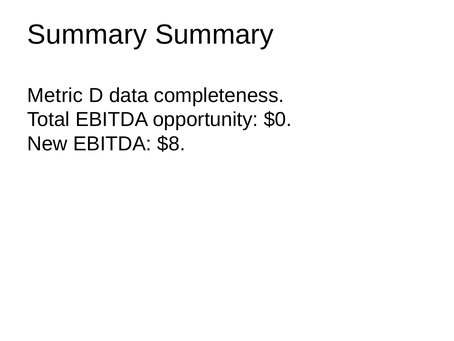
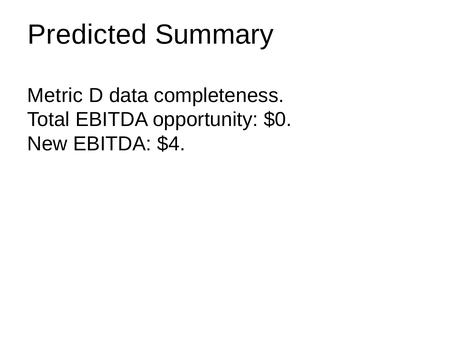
Summary: Summary -> Predicted (87, 34)
$8: $8 -> $4 (171, 144)
